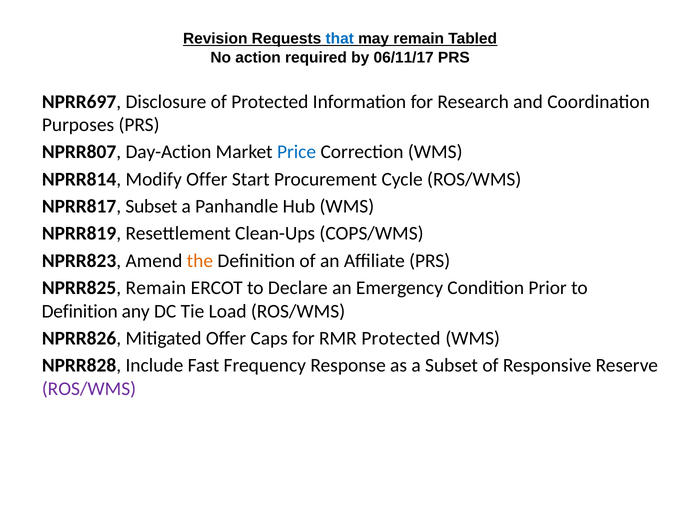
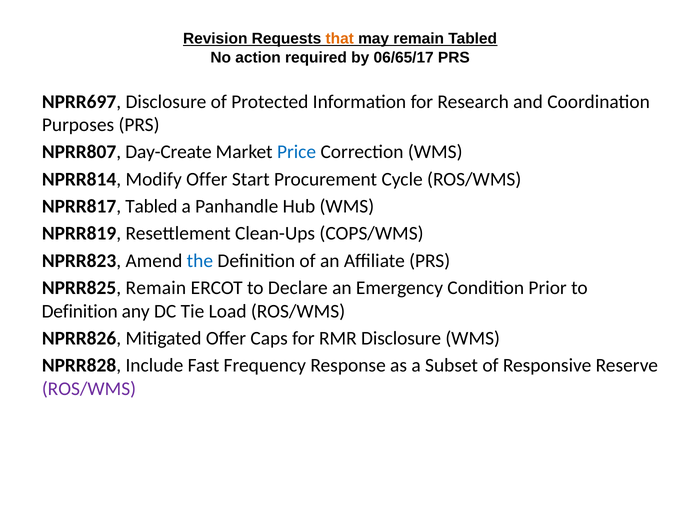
that colour: blue -> orange (340, 39)
06/11/17: 06/11/17 -> 06/65/17 (404, 57)
Day-Action: Day-Action -> Day-Create (168, 152)
NPRR817 Subset: Subset -> Tabled (151, 207)
the colour: orange -> blue (200, 261)
RMR Protected: Protected -> Disclosure (401, 339)
